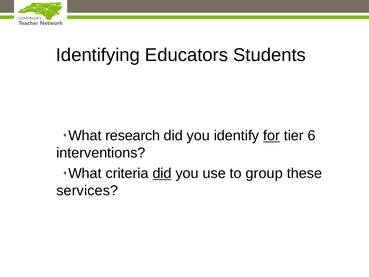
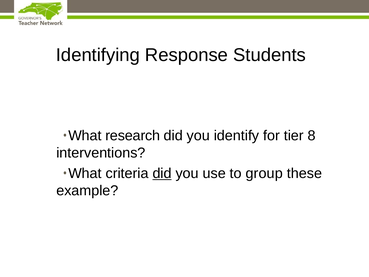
Educators: Educators -> Response (186, 55)
for underline: present -> none (271, 136)
6: 6 -> 8 (312, 136)
services: services -> example (87, 191)
